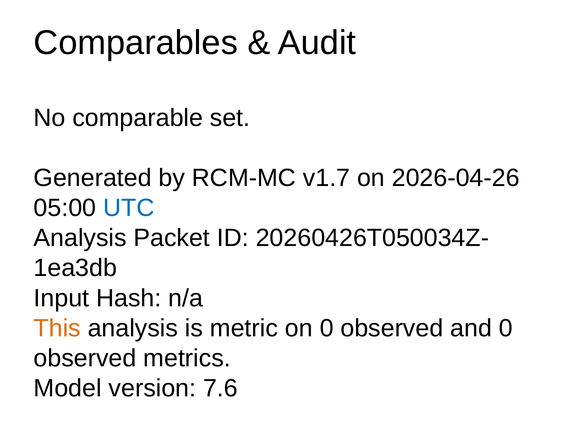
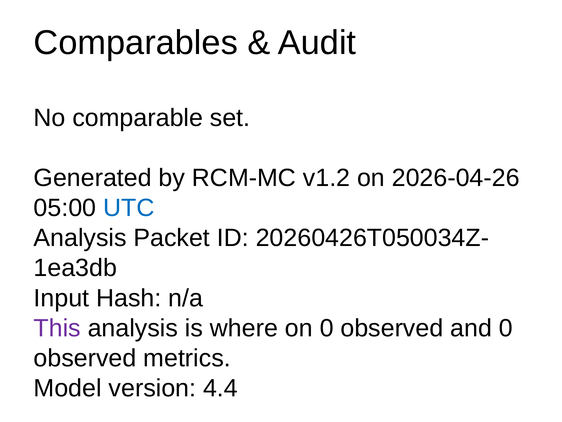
v1.7: v1.7 -> v1.2 (327, 178)
This colour: orange -> purple (57, 328)
metric: metric -> where (244, 328)
7.6: 7.6 -> 4.4 (220, 388)
